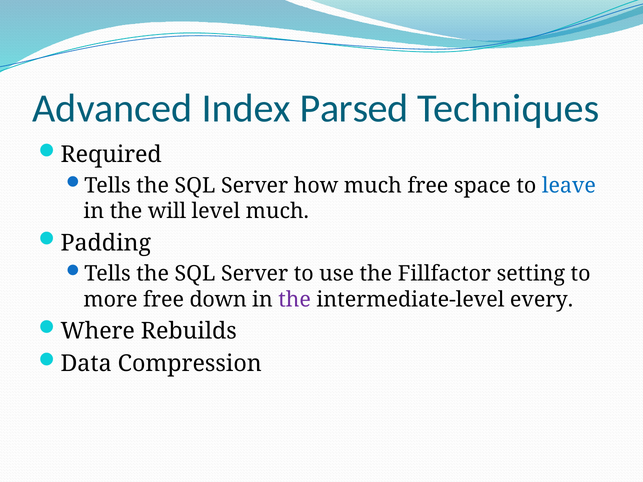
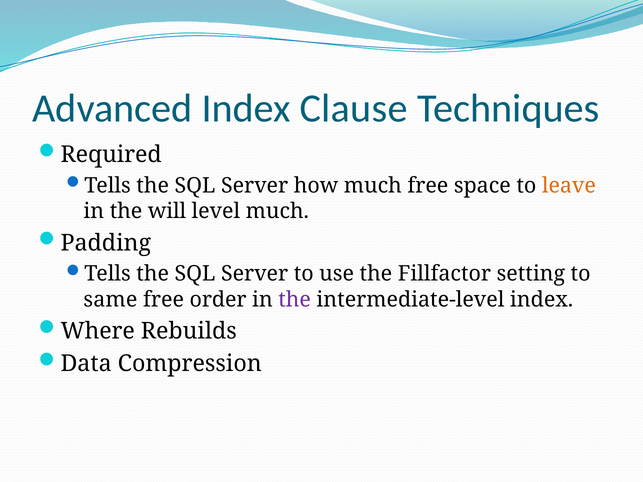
Parsed: Parsed -> Clause (354, 109)
leave colour: blue -> orange (569, 186)
more: more -> same (110, 300)
down: down -> order (218, 300)
intermediate-level every: every -> index (542, 300)
